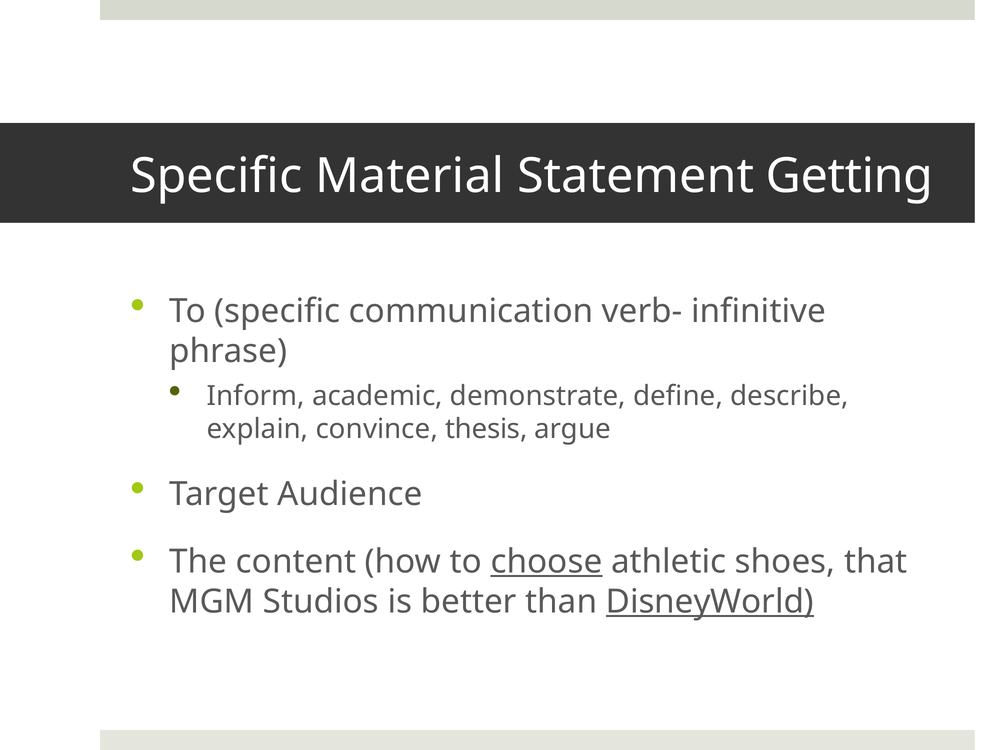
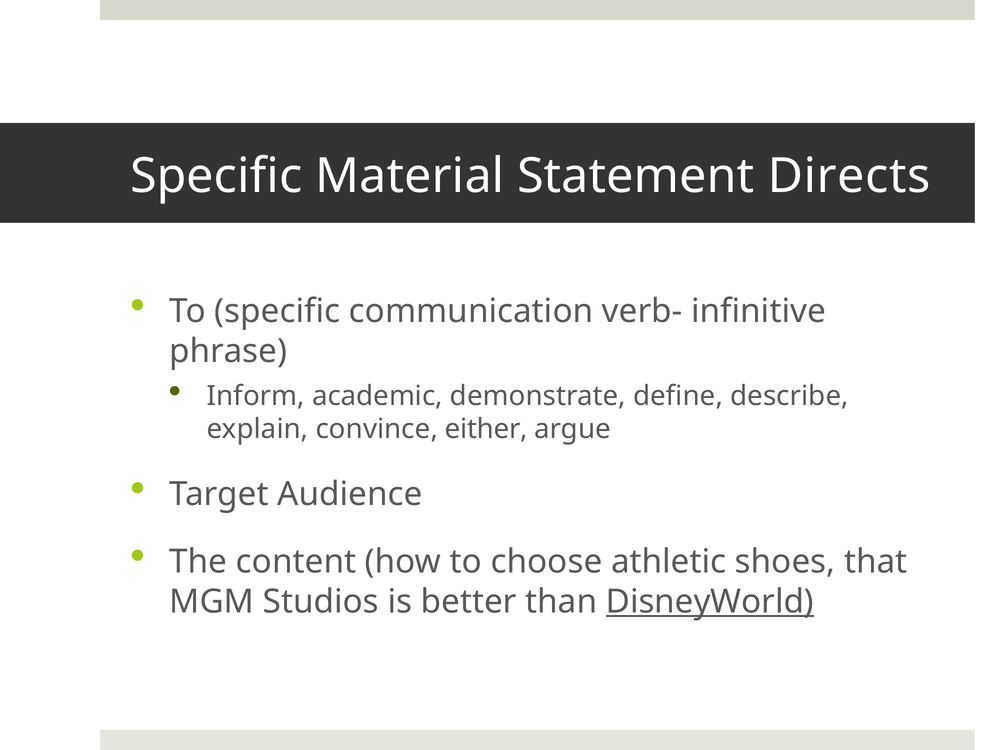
Getting: Getting -> Directs (849, 176)
thesis: thesis -> either (486, 429)
choose underline: present -> none (547, 562)
